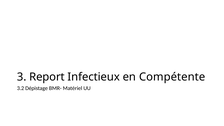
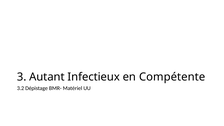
Report: Report -> Autant (47, 77)
